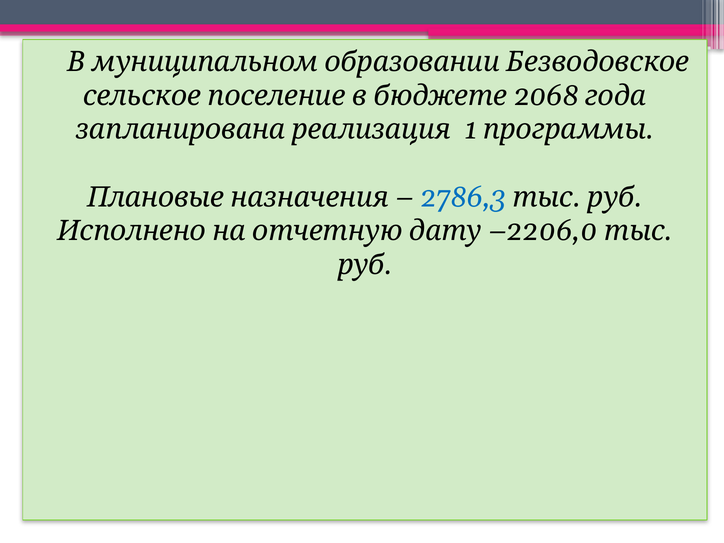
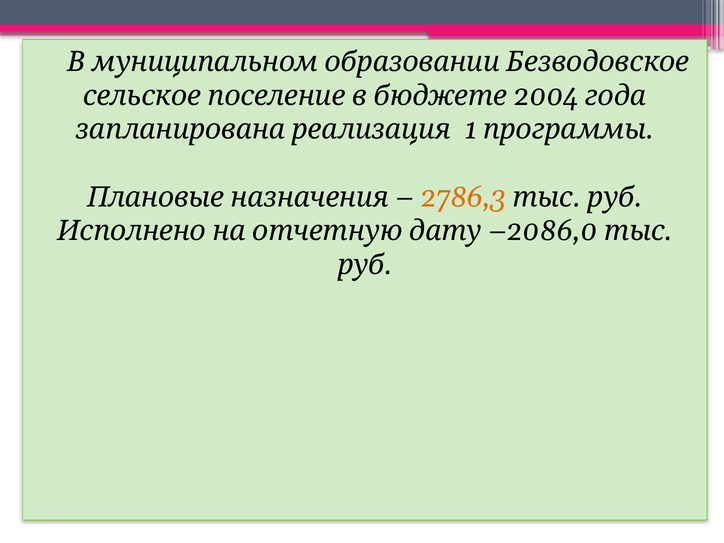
2068: 2068 -> 2004 (546, 96)
2786,3 colour: blue -> orange (463, 197)
–2206,0: –2206,0 -> –2086,0 (543, 231)
